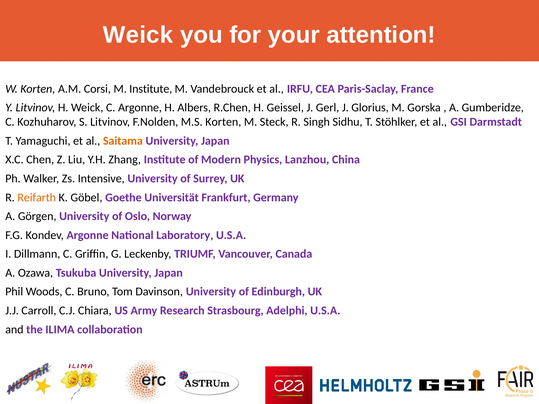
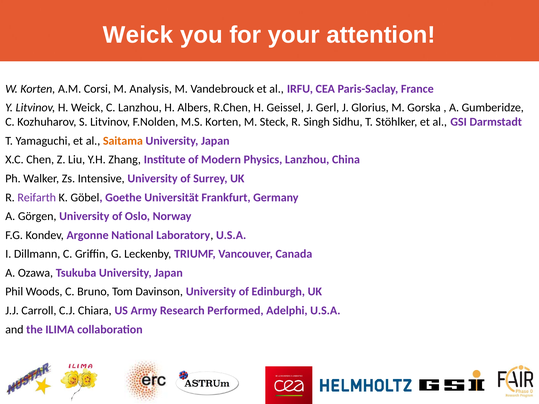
M Institute: Institute -> Analysis (151, 89)
C Argonne: Argonne -> Lanzhou (140, 108)
Reifarth colour: orange -> purple (37, 198)
Strasbourg: Strasbourg -> Performed (235, 311)
